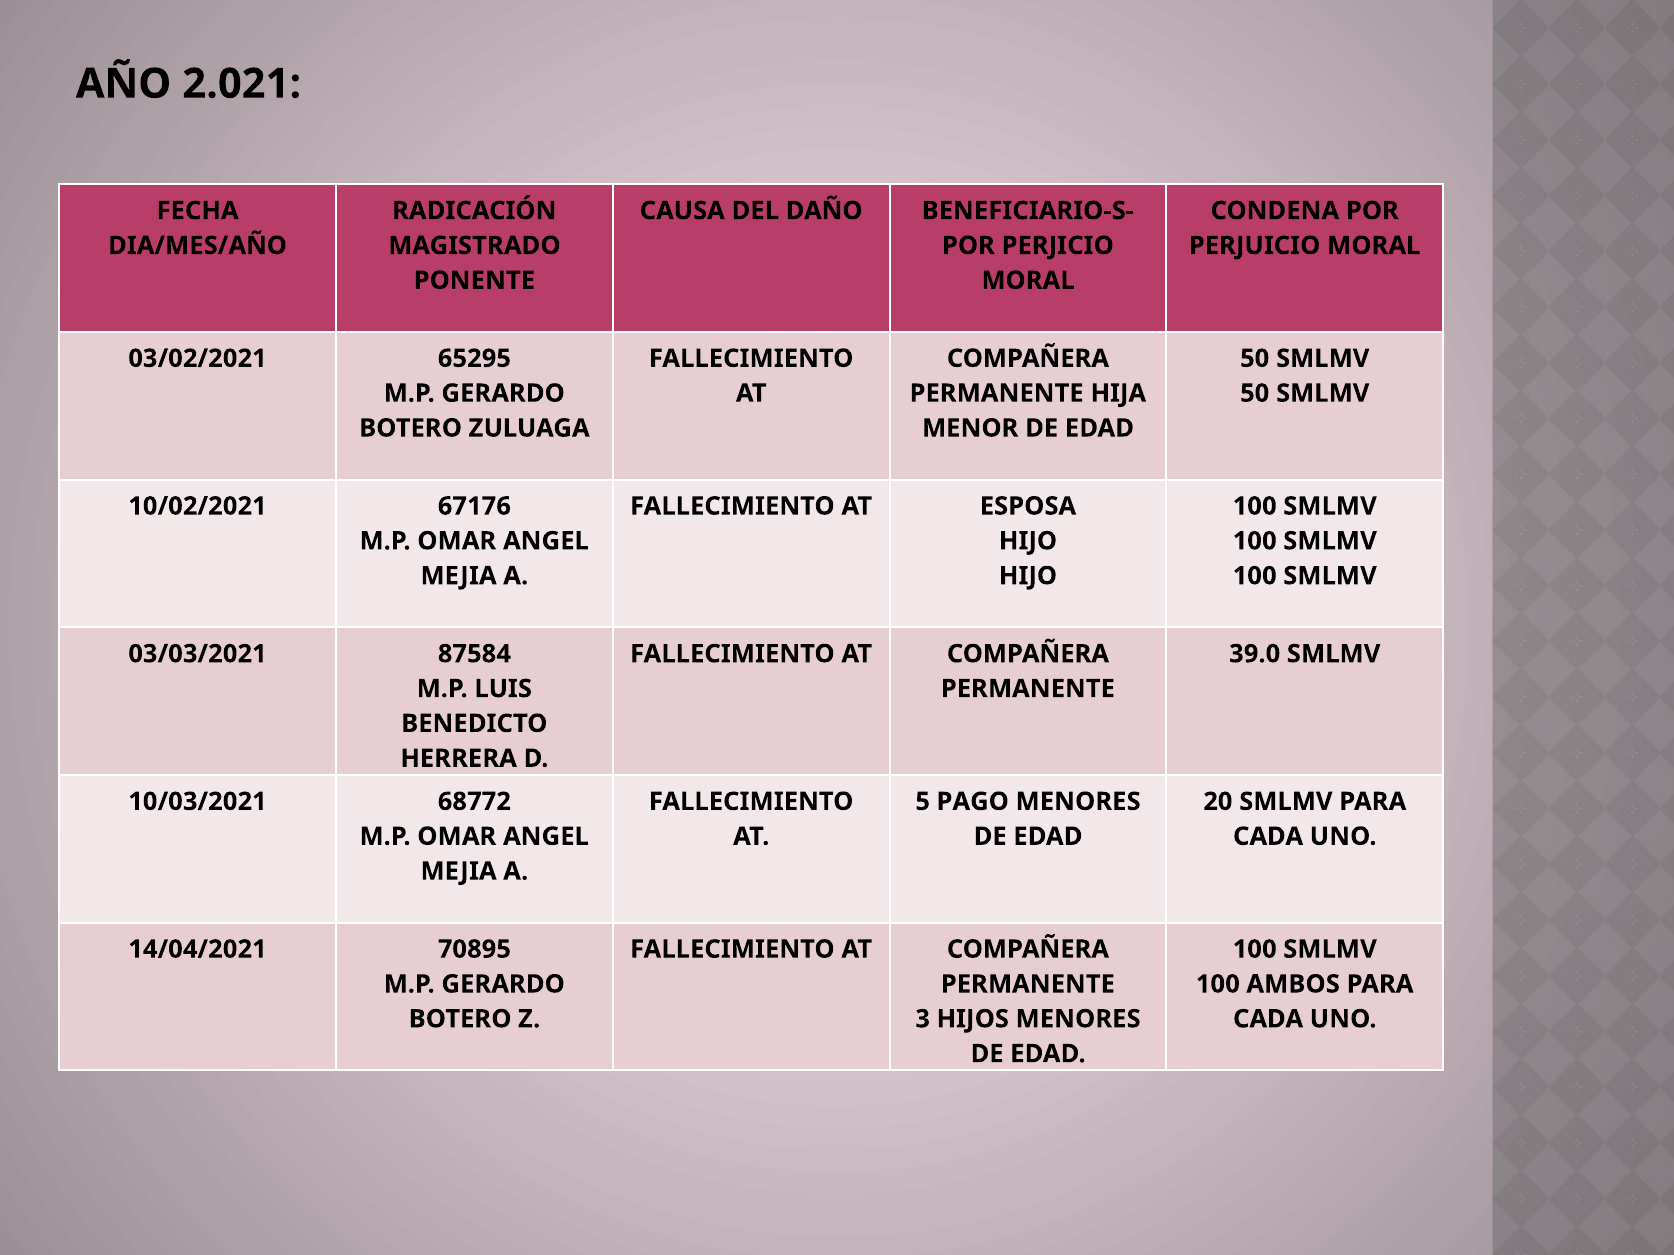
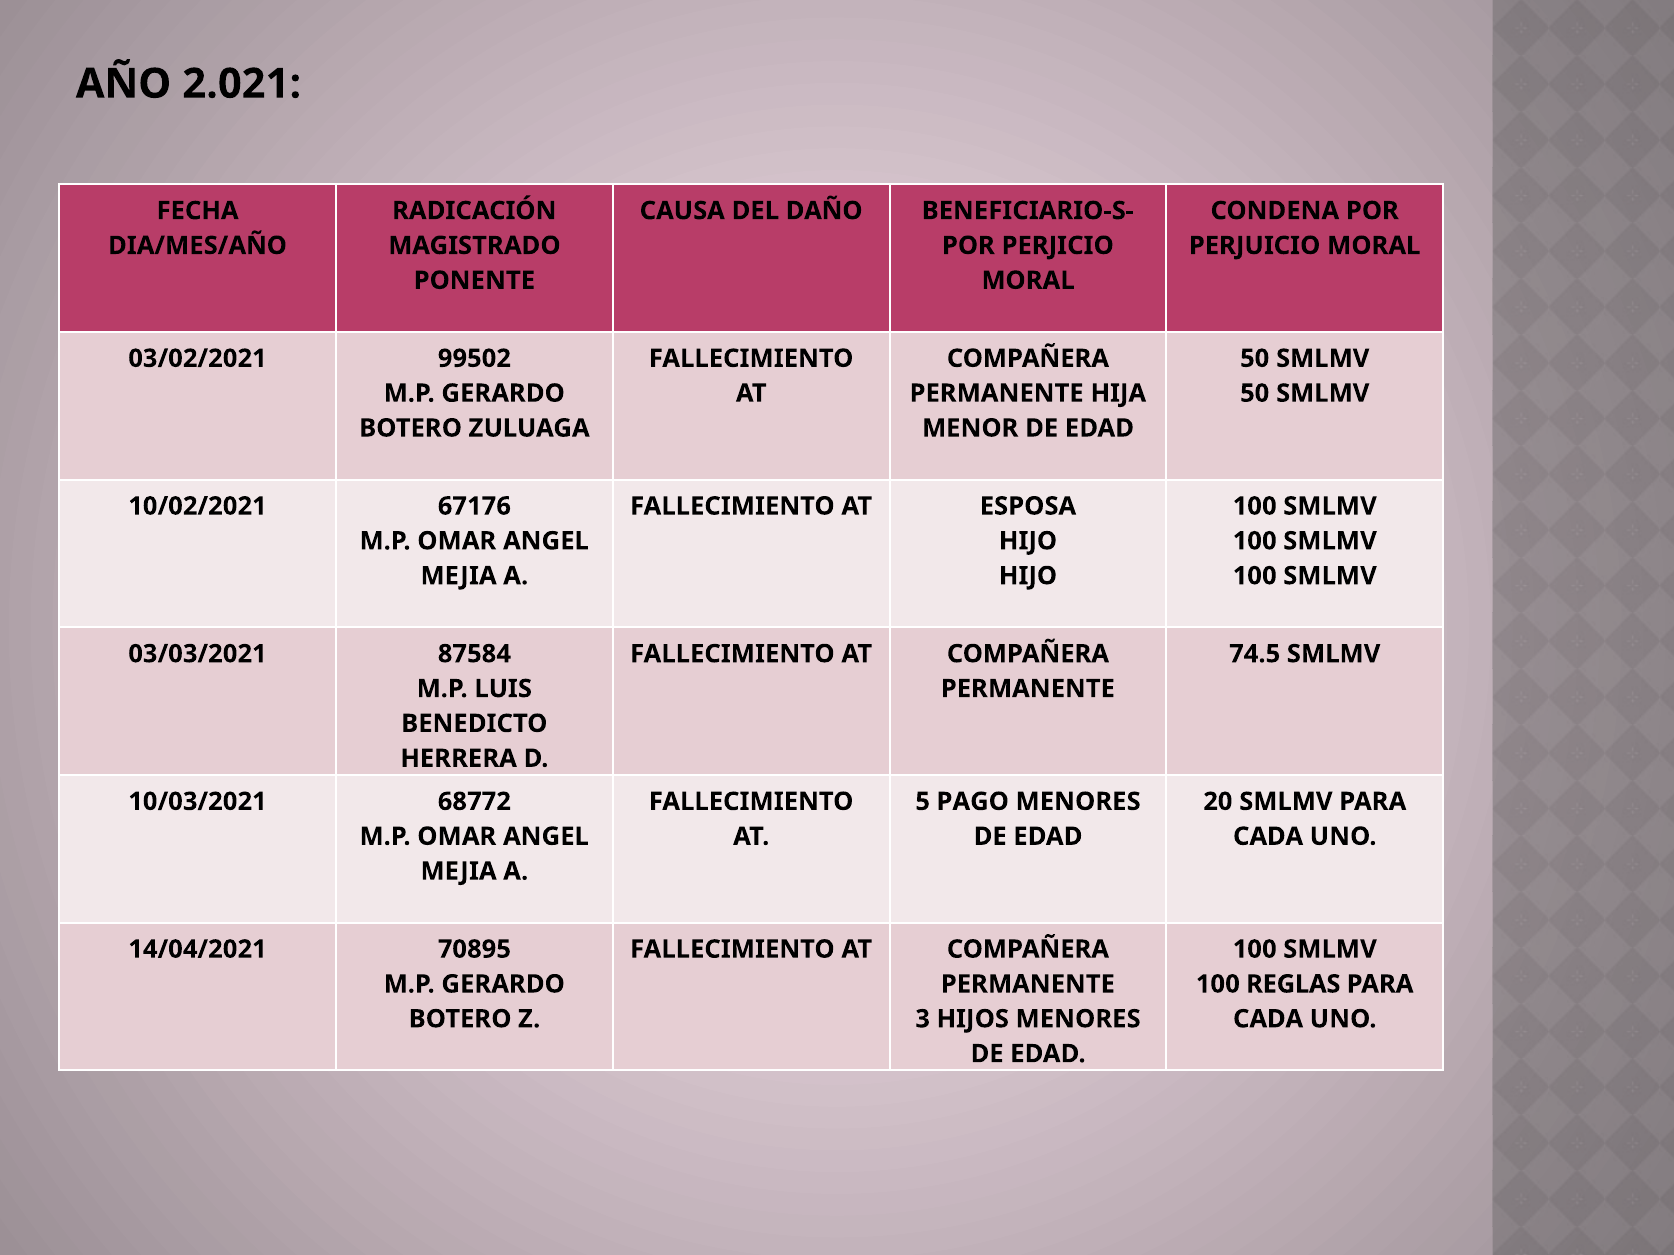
65295: 65295 -> 99502 (474, 359)
39.0: 39.0 -> 74.5 (1255, 654)
AMBOS: AMBOS -> REGLAS (1293, 984)
